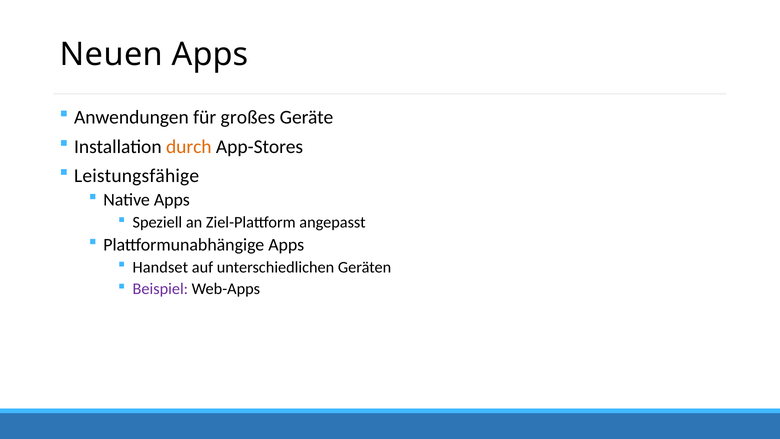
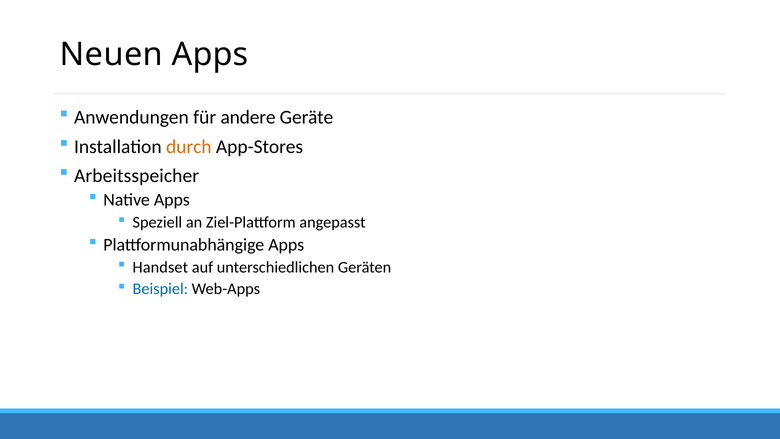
großes: großes -> andere (248, 117)
Leistungsfähige: Leistungsfähige -> Arbeitsspeicher (137, 176)
Beispiel colour: purple -> blue (160, 289)
